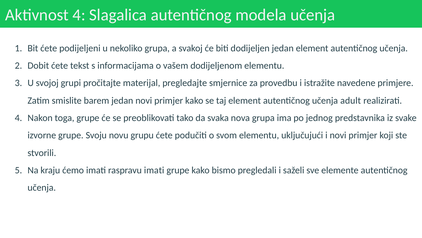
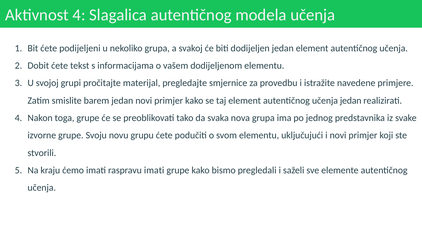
učenja adult: adult -> jedan (351, 100)
